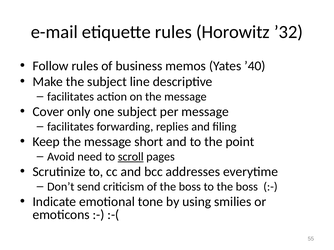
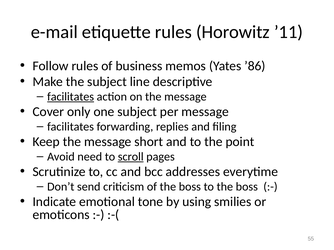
’32: ’32 -> ’11 (289, 32)
’40: ’40 -> ’86 (255, 66)
facilitates underline: none -> present (71, 97)
